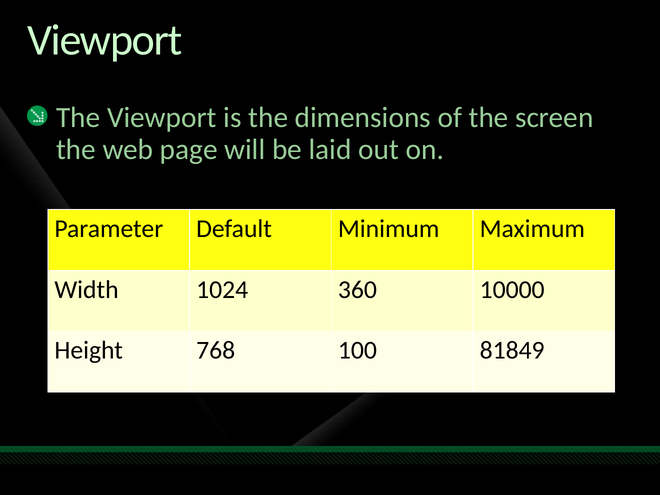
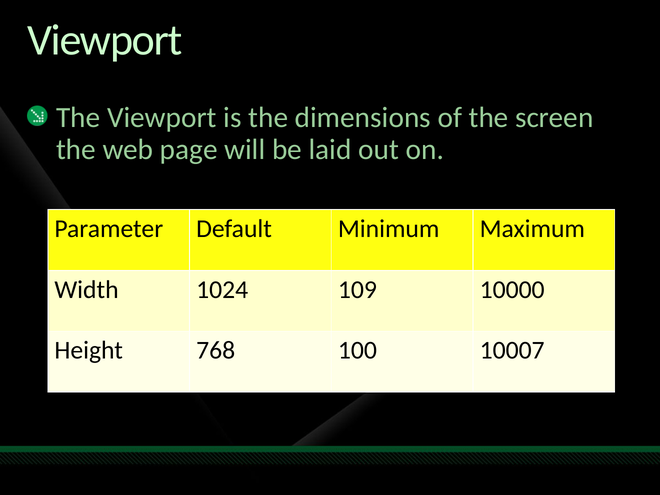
360: 360 -> 109 (357, 290)
81849: 81849 -> 10007 (512, 351)
